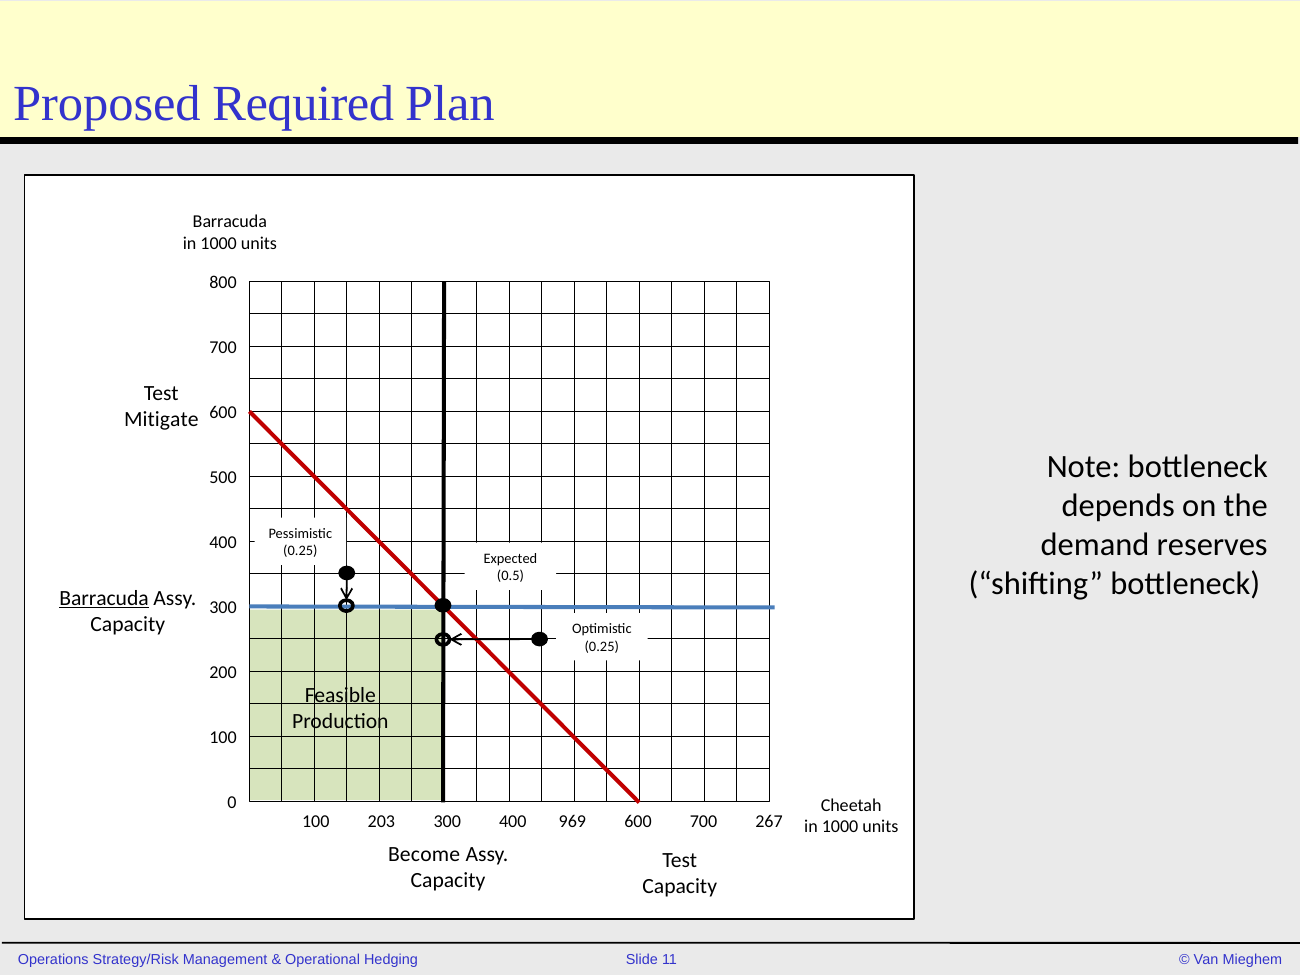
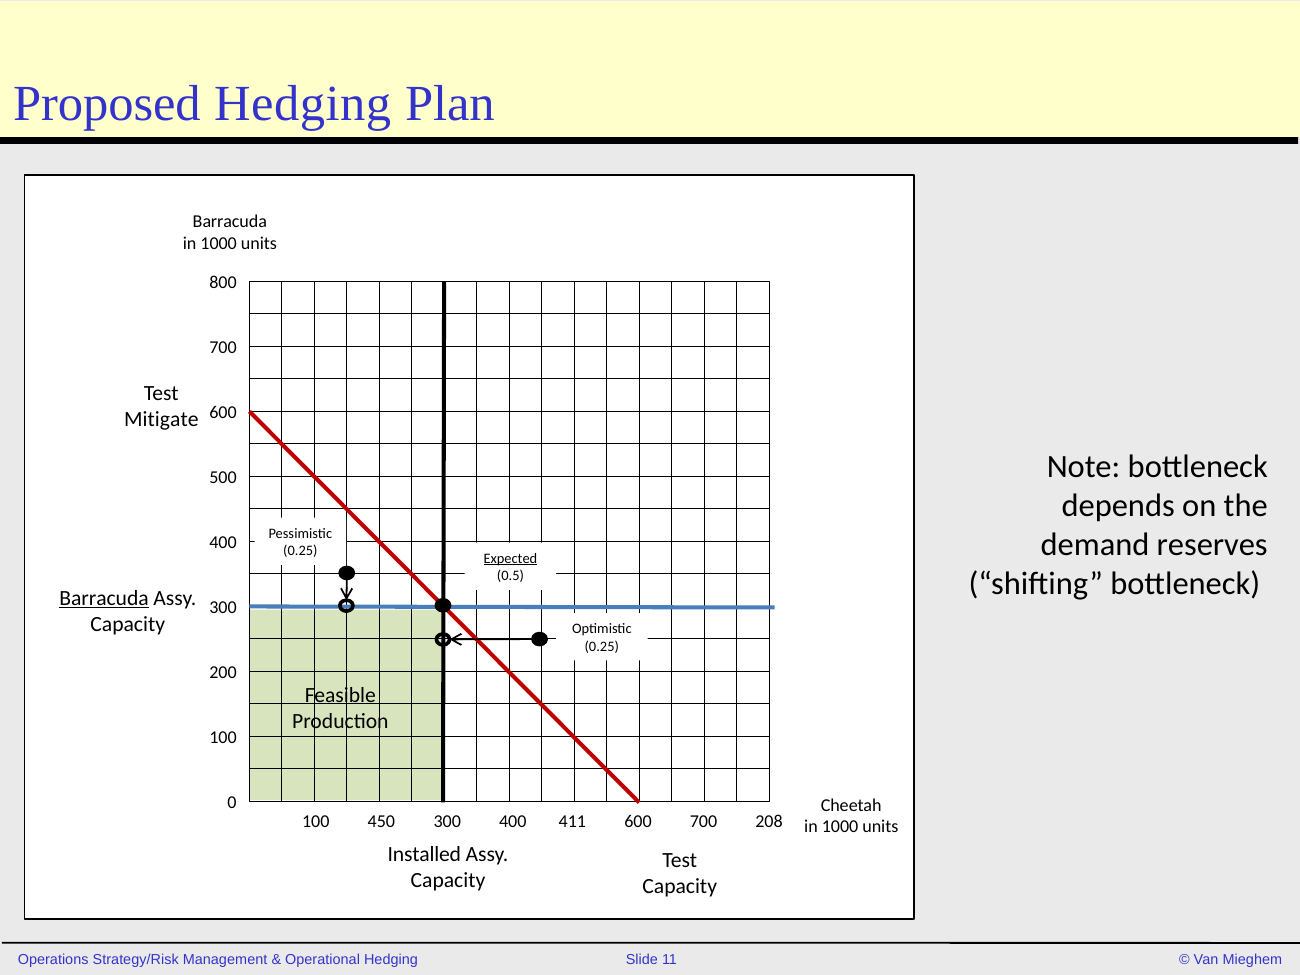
Proposed Required: Required -> Hedging (303, 104)
Expected underline: none -> present (510, 559)
203: 203 -> 450 (381, 822)
969: 969 -> 411 (572, 822)
267: 267 -> 208 (769, 822)
Become: Become -> Installed (424, 855)
